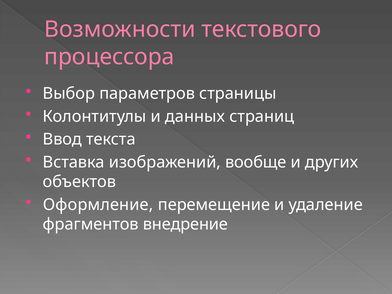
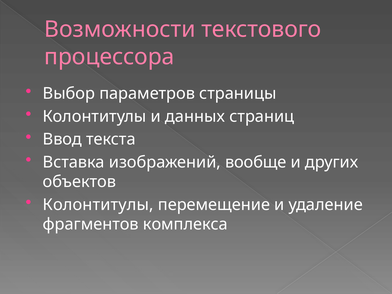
Оформление: Оформление -> Колонтитулы (98, 205)
внедрение: внедрение -> комплекса (185, 224)
